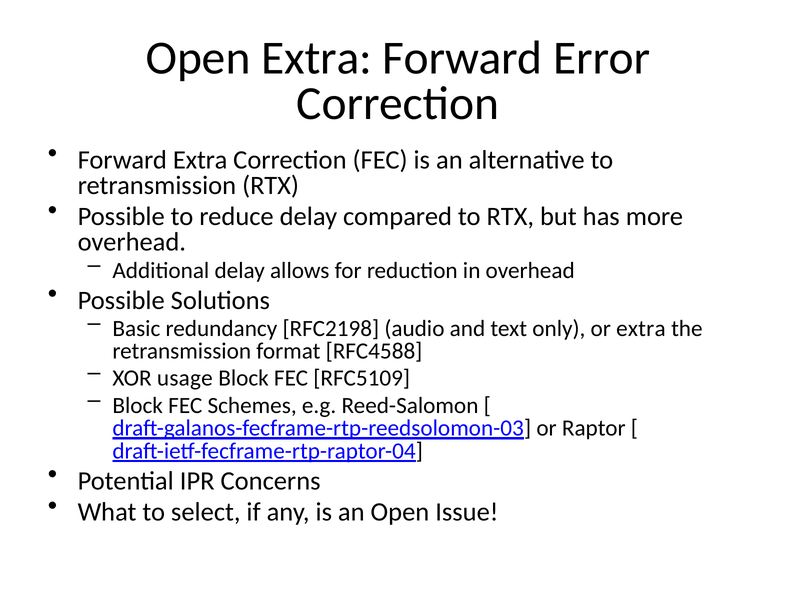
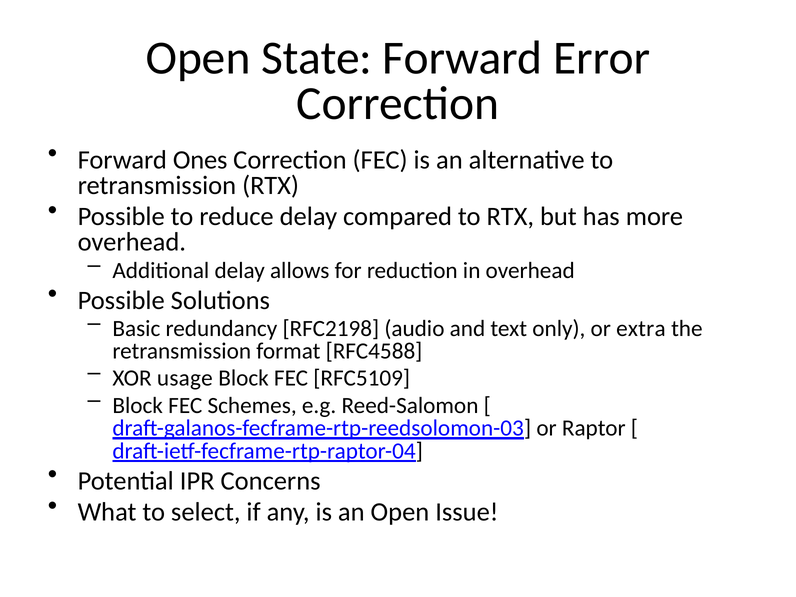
Open Extra: Extra -> State (317, 58)
Forward Extra: Extra -> Ones (200, 160)
